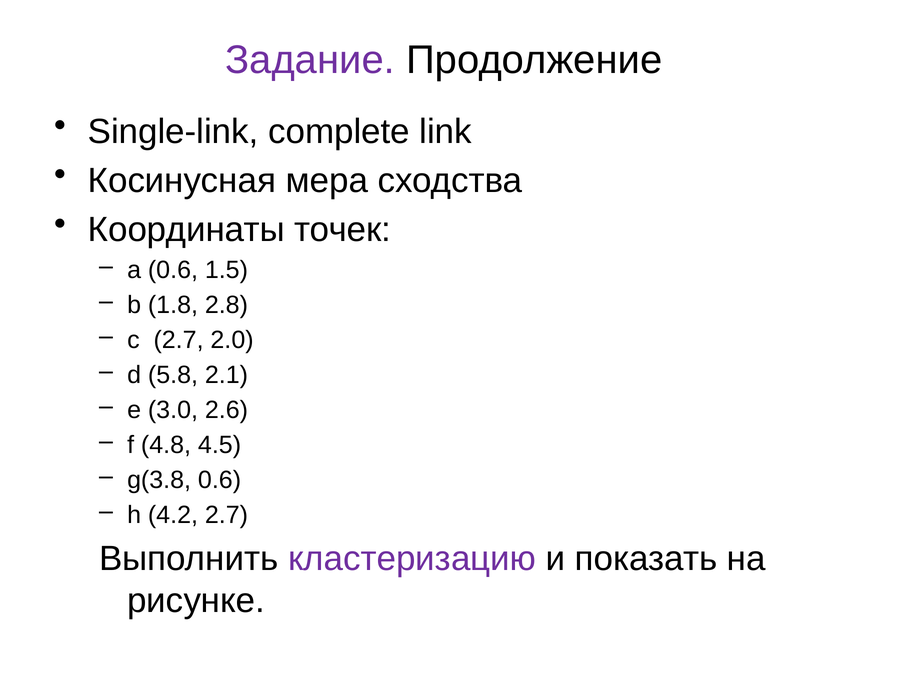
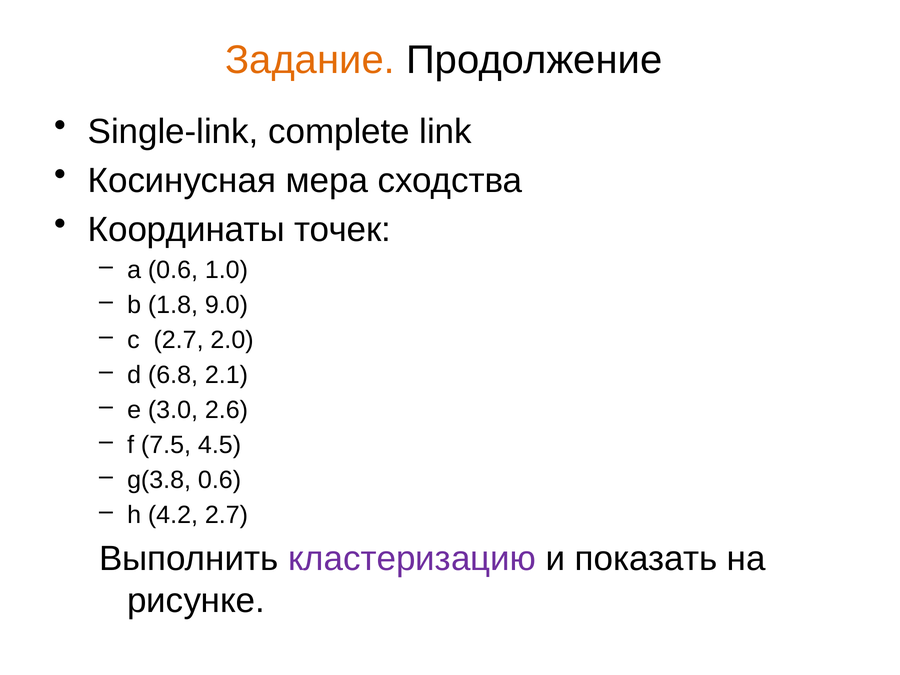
Задание colour: purple -> orange (310, 60)
1.5: 1.5 -> 1.0 (226, 270)
2.8: 2.8 -> 9.0 (226, 305)
5.8: 5.8 -> 6.8 (173, 375)
4.8: 4.8 -> 7.5 (166, 445)
